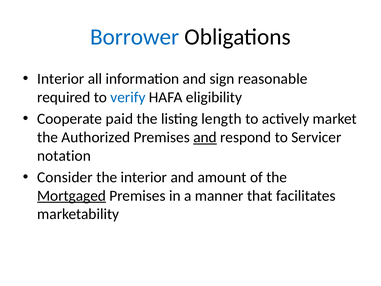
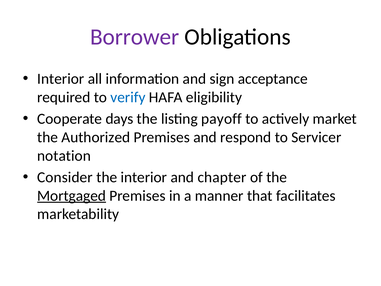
Borrower colour: blue -> purple (135, 37)
reasonable: reasonable -> acceptance (273, 79)
paid: paid -> days (120, 119)
length: length -> payoff (221, 119)
and underline: present -> none (205, 137)
amount: amount -> chapter (222, 177)
